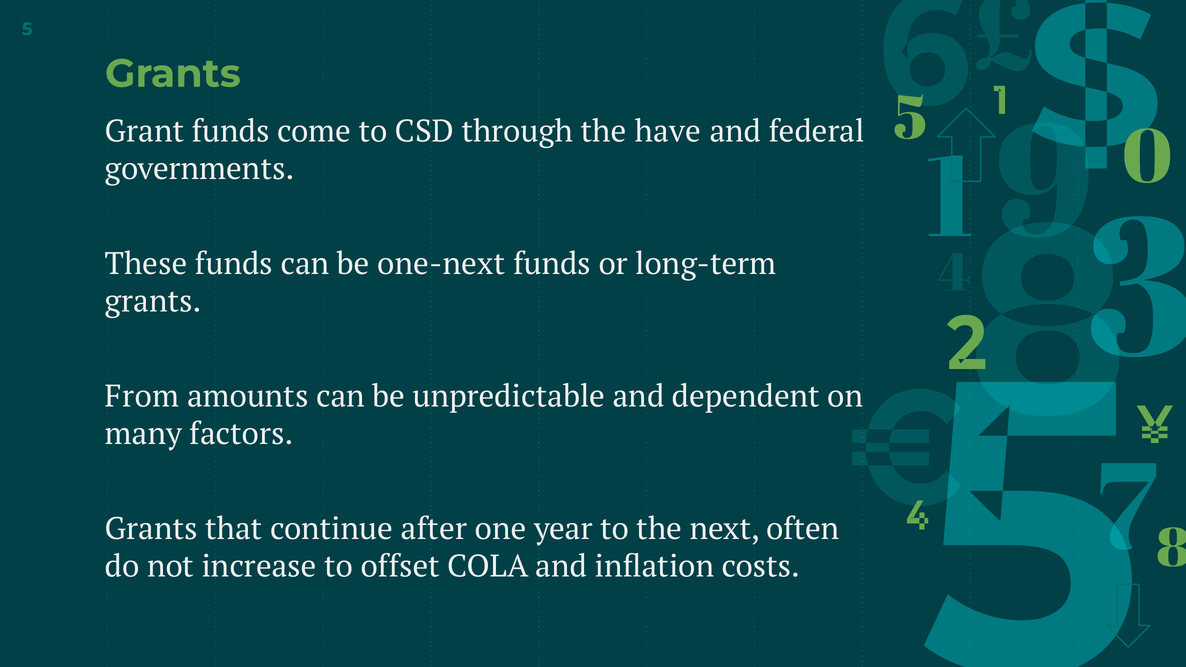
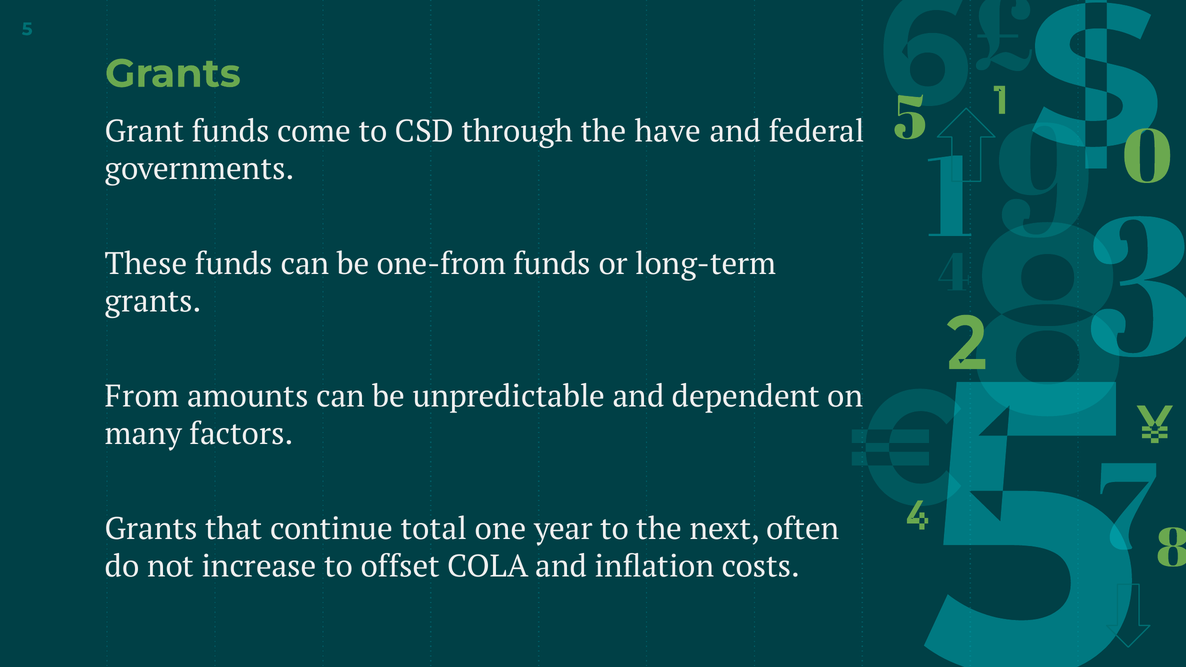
one-next: one-next -> one-from (442, 264)
after: after -> total (434, 529)
